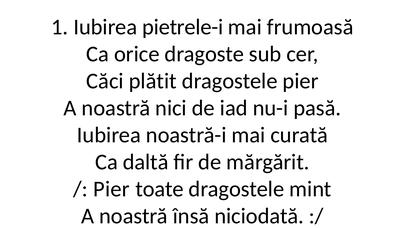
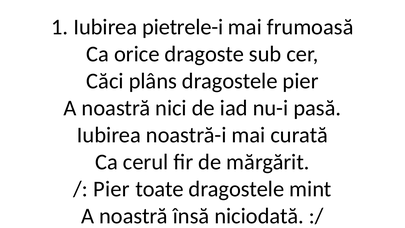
plătit: plătit -> plâns (153, 81)
daltă: daltă -> cerul (146, 162)
